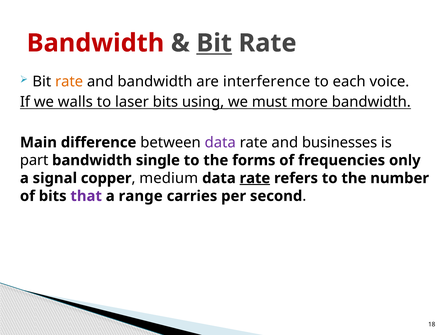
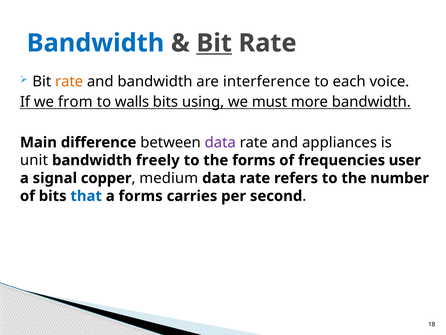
Bandwidth colour: red -> blue (95, 43)
walls: walls -> from (75, 102)
laser: laser -> walls (132, 102)
businesses: businesses -> appliances (340, 142)
part: part -> unit (34, 160)
single: single -> freely (158, 160)
only: only -> user (405, 160)
rate underline: present -> none (255, 178)
that colour: purple -> blue (86, 196)
a range: range -> forms (141, 196)
